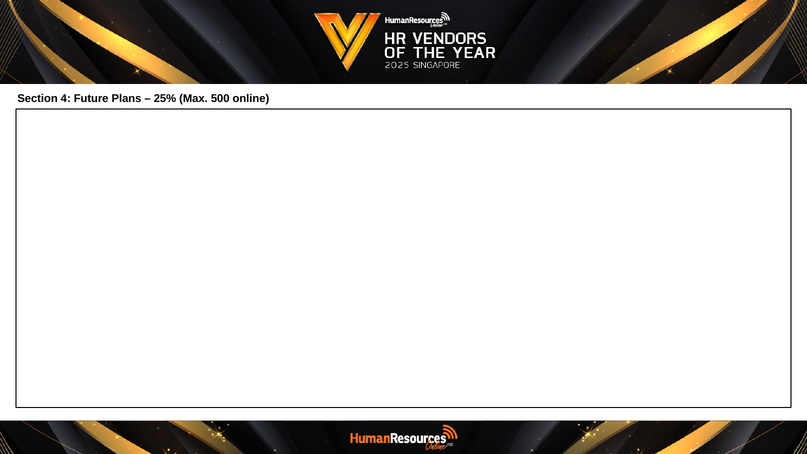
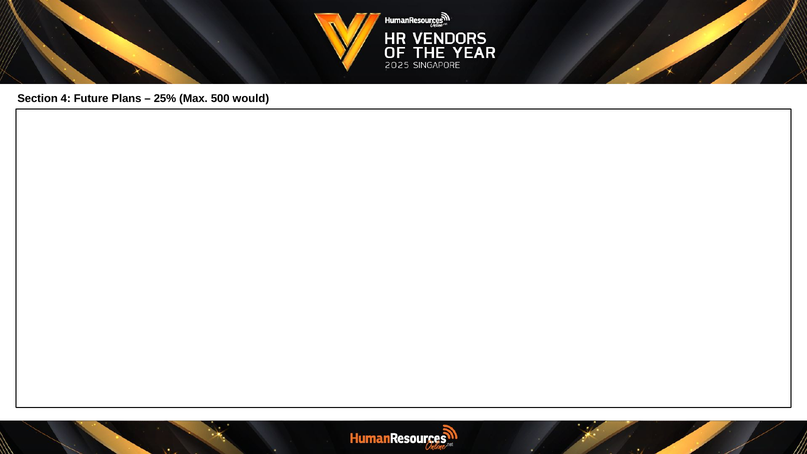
online: online -> would (251, 99)
